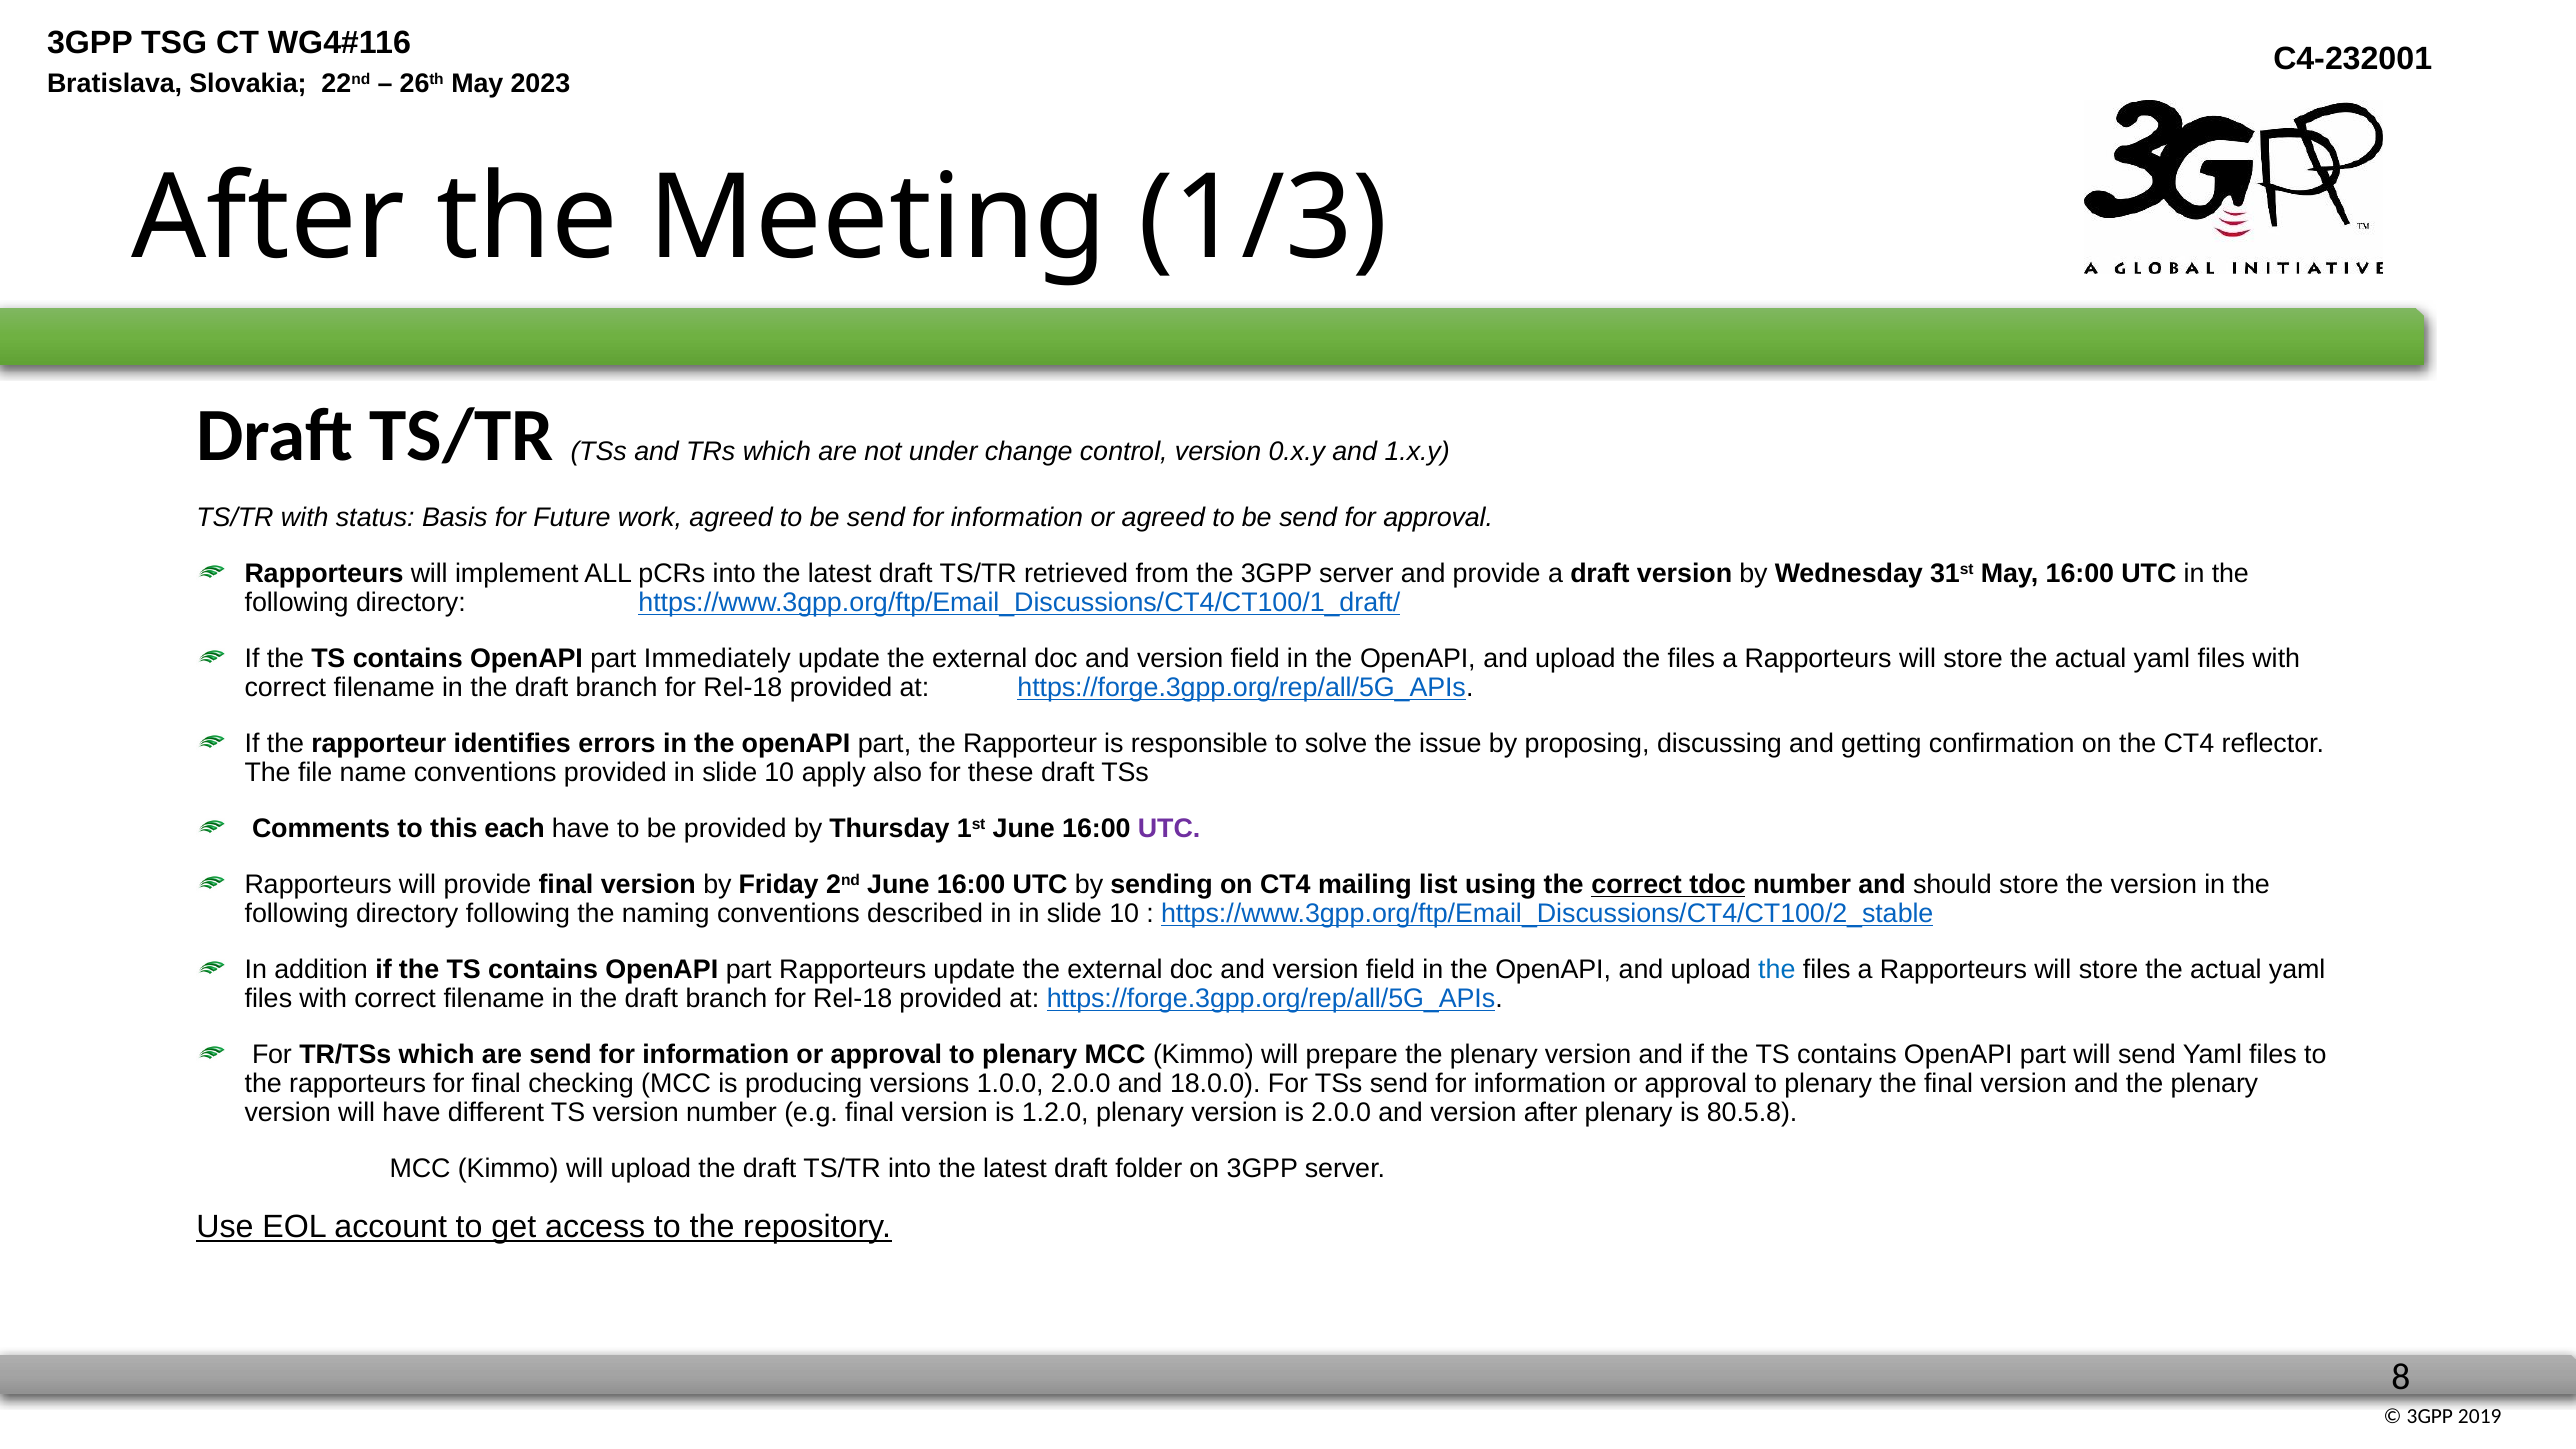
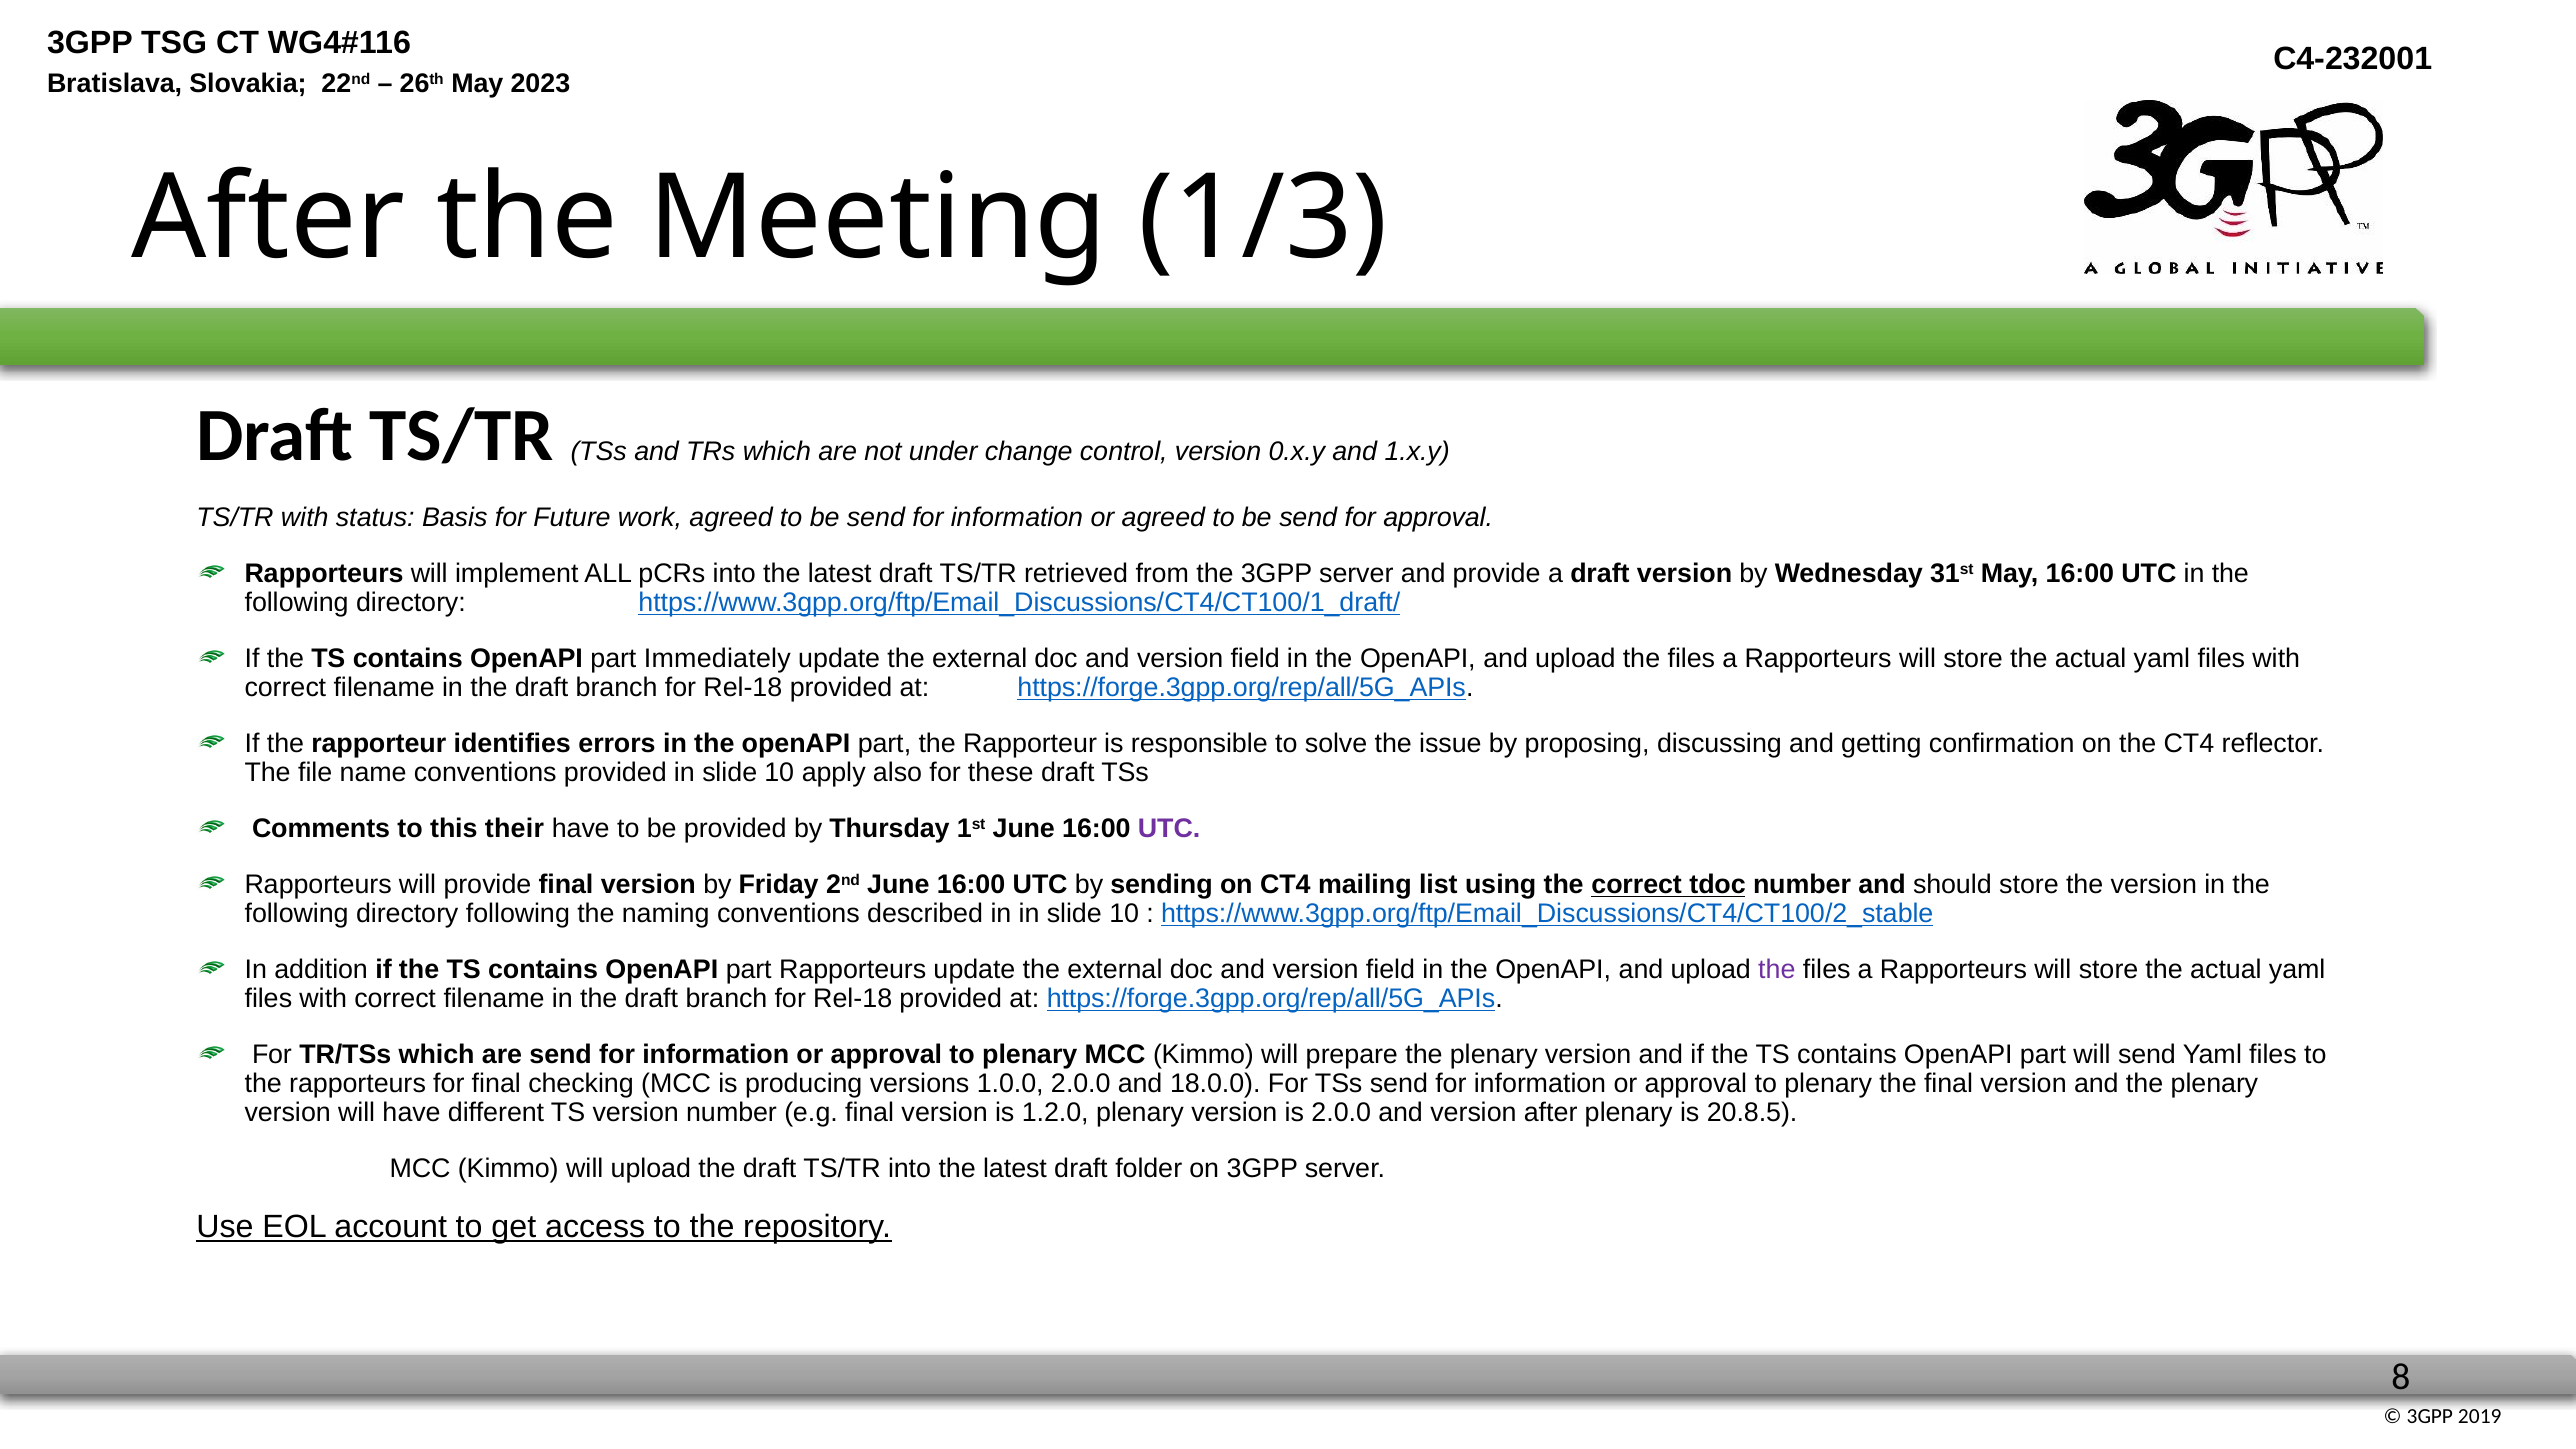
each: each -> their (514, 829)
the colour: blue -> purple (1777, 969)
80.5.8: 80.5.8 -> 20.8.5 (1752, 1112)
